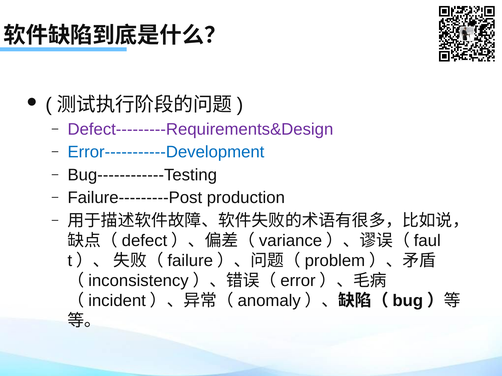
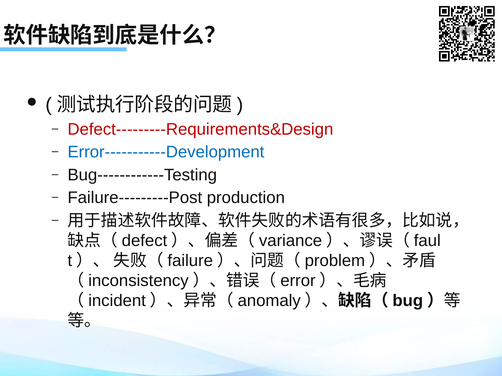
Defect---------Requirements&Design colour: purple -> red (200, 129)
